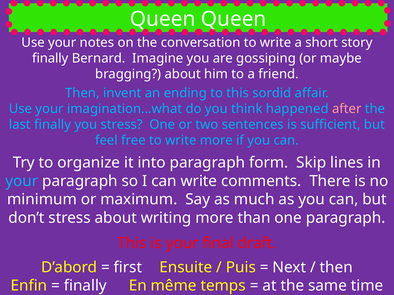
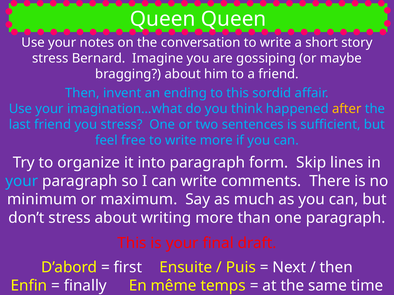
finally: finally -> stress (50, 58)
after colour: pink -> yellow (347, 109)
last finally: finally -> friend (53, 125)
